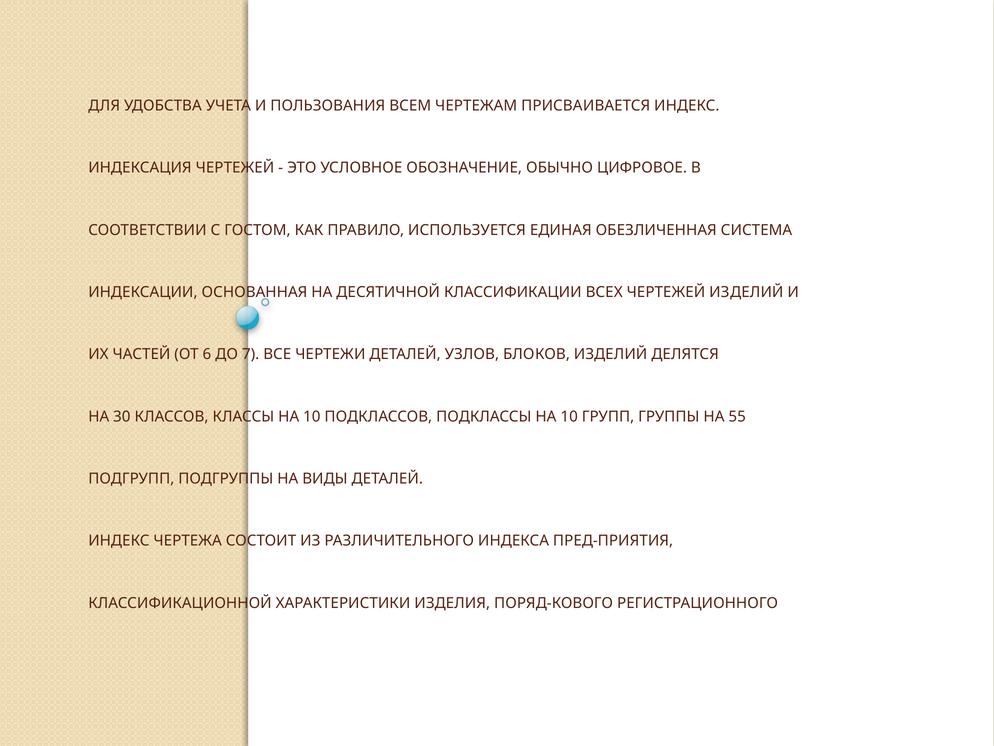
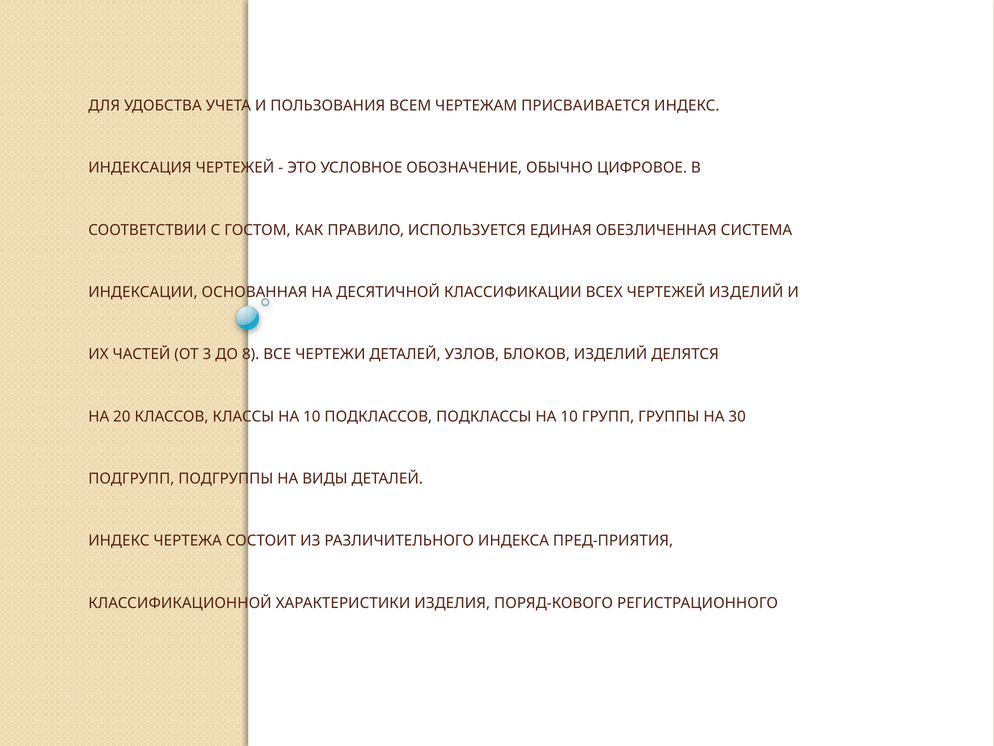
6: 6 -> 3 (207, 354)
7: 7 -> 8 (251, 354)
30: 30 -> 20 (122, 416)
55: 55 -> 30 (737, 416)
